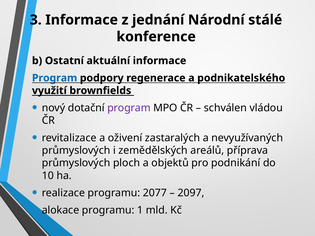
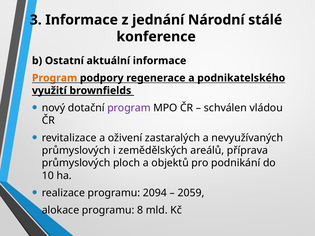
Program colour: blue -> orange (55, 78)
2077: 2077 -> 2094 (155, 193)
2097: 2097 -> 2059 (191, 193)
1: 1 -> 8 (140, 210)
